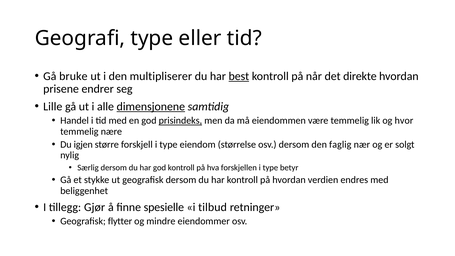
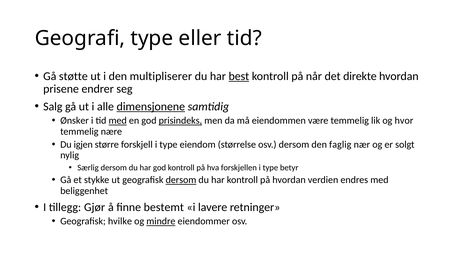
bruke: bruke -> støtte (73, 76)
Lille: Lille -> Salg (53, 106)
Handel: Handel -> Ønsker (75, 121)
med underline: none -> present (118, 121)
dersom underline: none -> present (181, 180)
spesielle: spesielle -> bestemt (164, 207)
tilbud: tilbud -> lavere (213, 207)
flytter: flytter -> hvilke (120, 221)
mindre underline: none -> present (161, 221)
